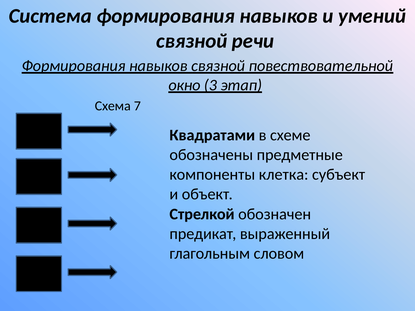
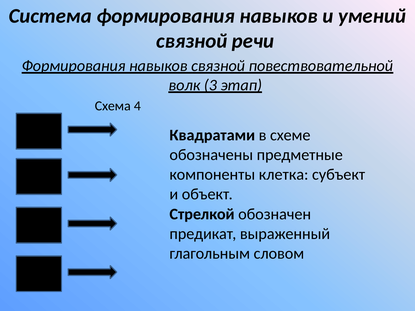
окно: окно -> волк (184, 85)
7: 7 -> 4 (137, 106)
